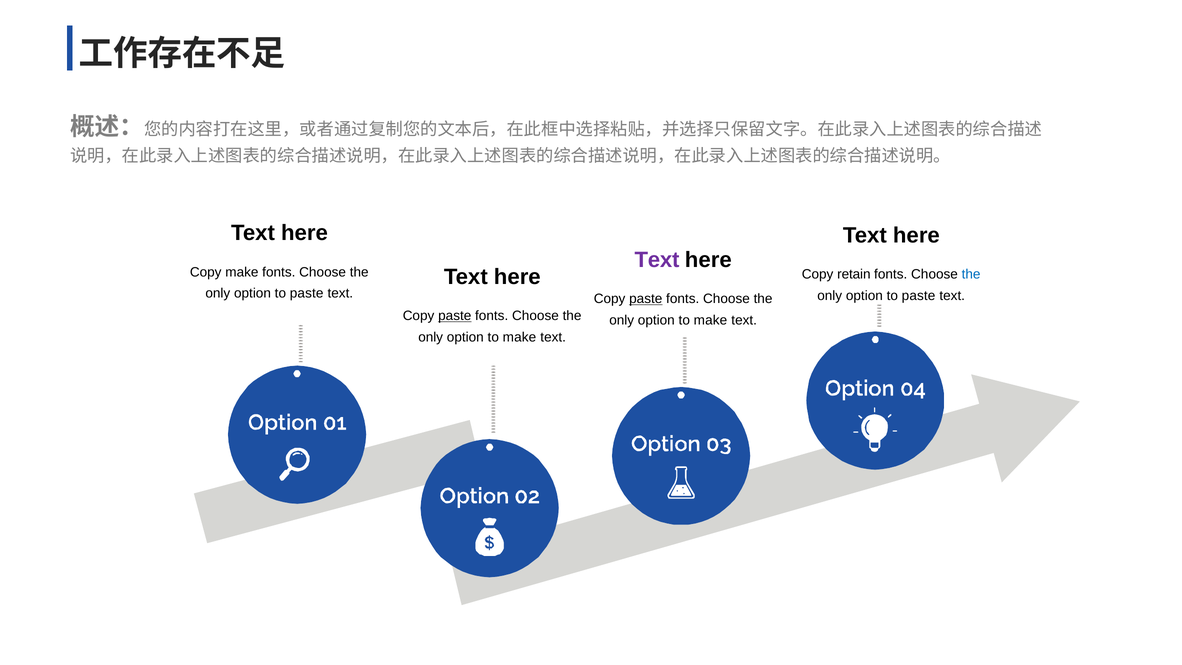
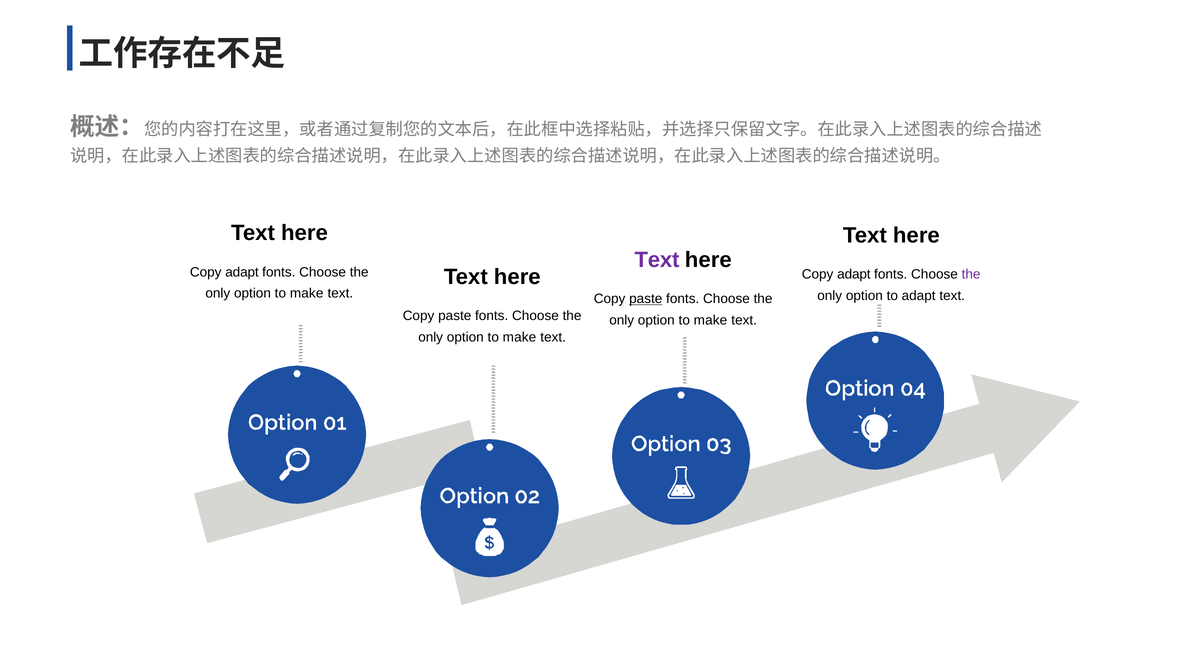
make: make -> adapt (242, 272)
retain: retain -> adapt (854, 274)
the colour: blue -> purple (971, 274)
paste: paste -> make (307, 293)
paste: paste -> adapt (919, 296)
paste underline: present -> none (455, 316)
